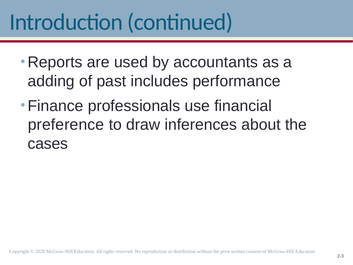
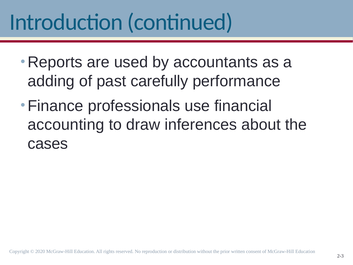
includes: includes -> carefully (159, 81)
preference: preference -> accounting (66, 125)
